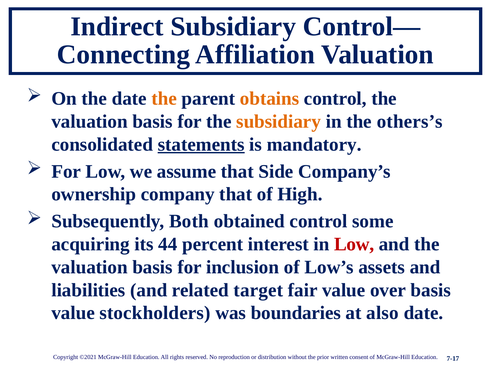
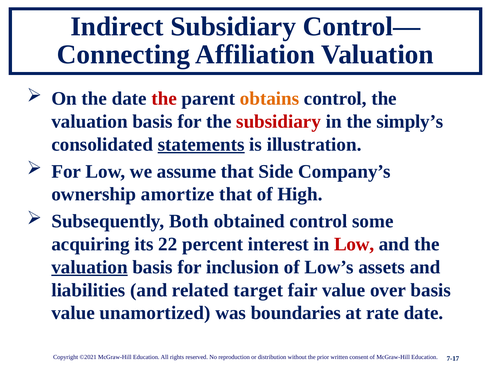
the colour: orange -> red (164, 99)
subsidiary colour: orange -> red (279, 122)
others’s: others’s -> simply’s (410, 122)
mandatory: mandatory -> illustration (314, 145)
company: company -> amortize (178, 194)
44: 44 -> 22 (168, 244)
valuation underline: none -> present (90, 267)
stockholders: stockholders -> unamortized (155, 313)
also: also -> rate (383, 313)
